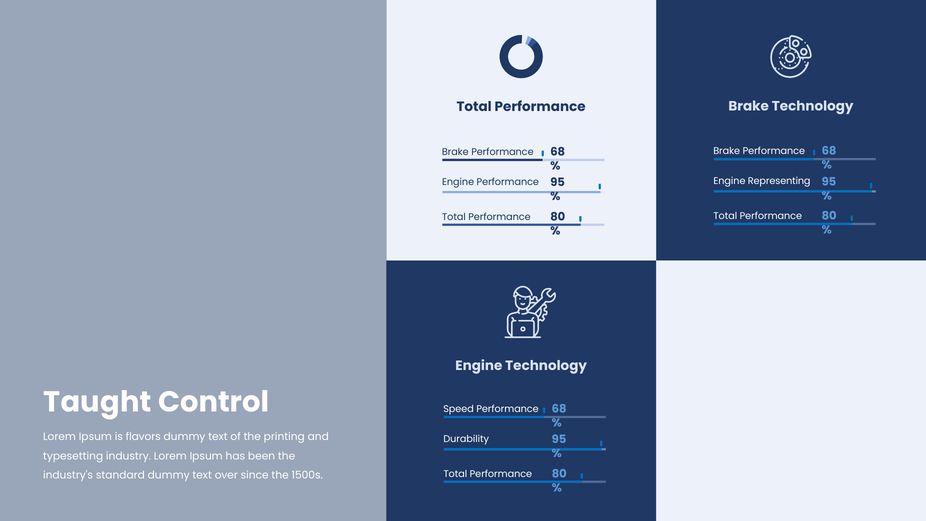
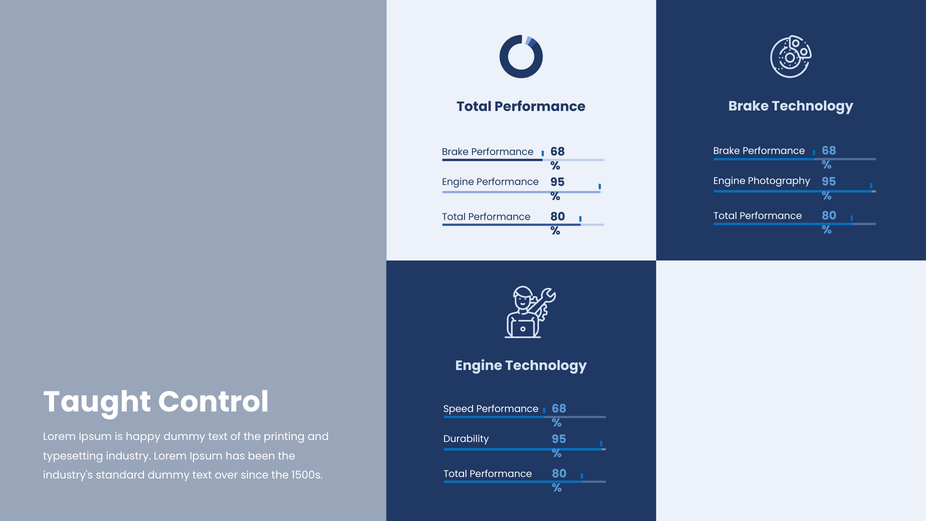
Representing: Representing -> Photography (779, 181)
flavors: flavors -> happy (143, 437)
